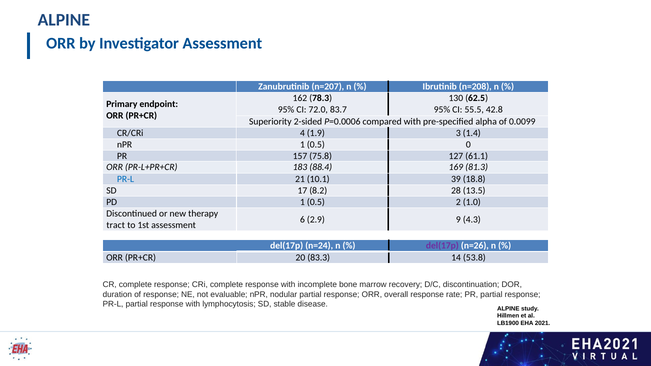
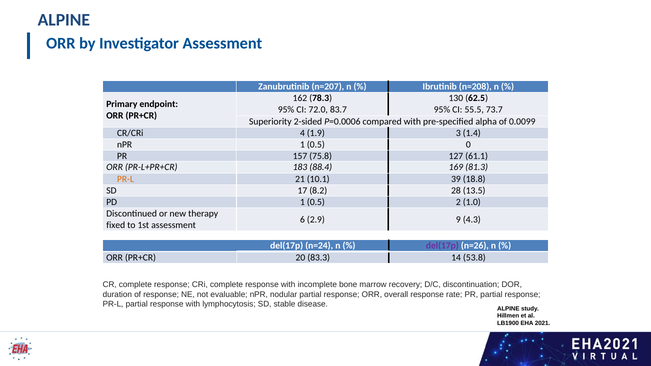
42.8: 42.8 -> 73.7 (494, 110)
PR-L colour: blue -> orange (126, 179)
tract: tract -> fixed (116, 225)
